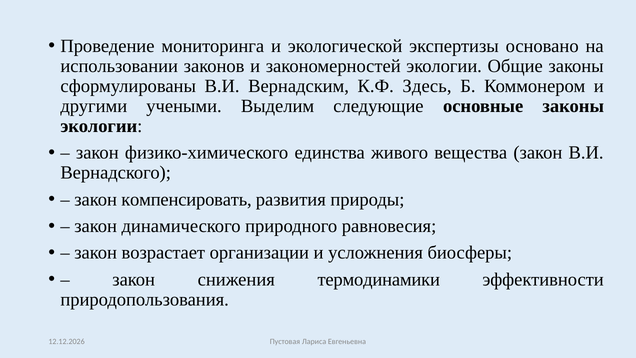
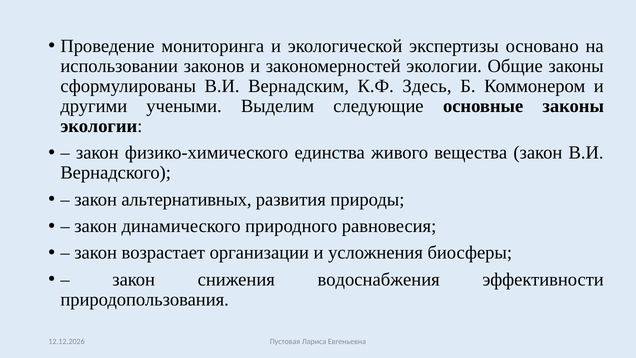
компенсировать: компенсировать -> альтернативных (186, 199)
термодинамики: термодинамики -> водоснабжения (379, 279)
